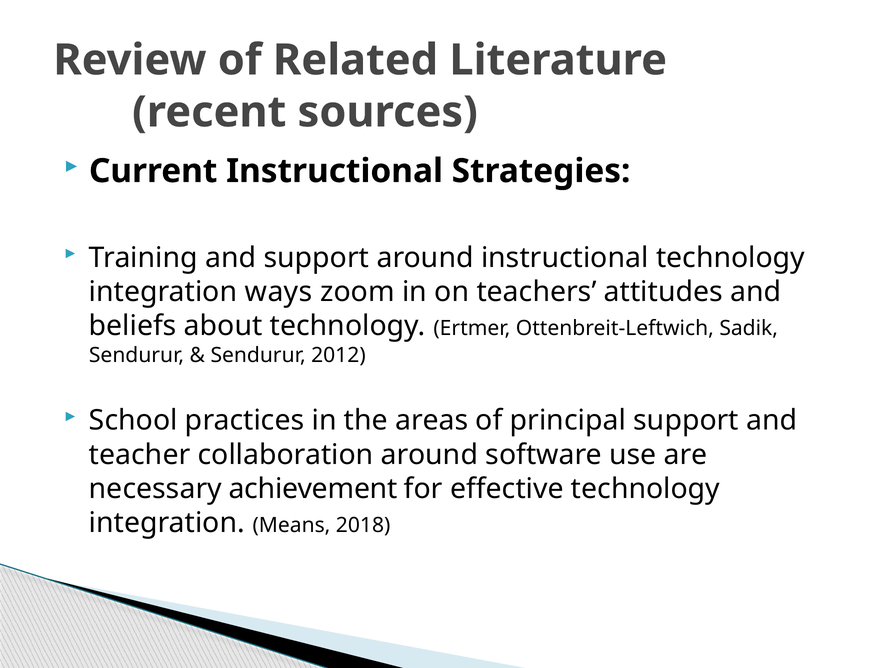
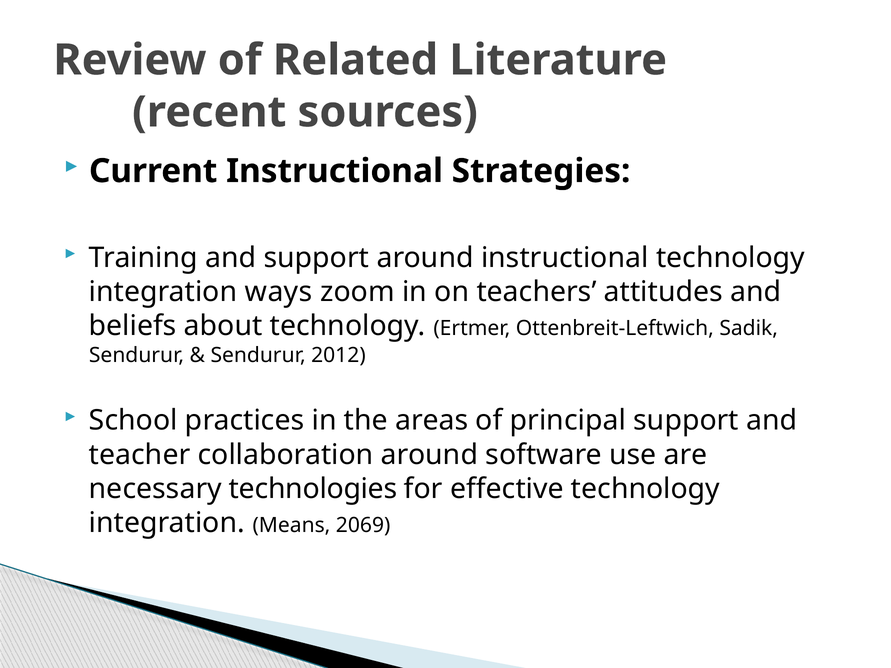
achievement: achievement -> technologies (313, 489)
2018: 2018 -> 2069 (363, 526)
